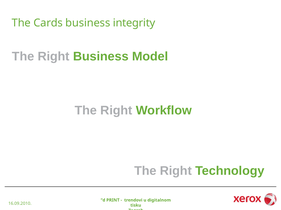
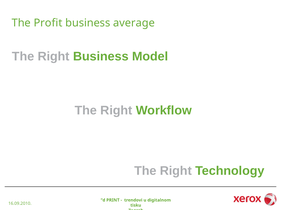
Cards: Cards -> Profit (48, 23)
integrity: integrity -> average (134, 23)
